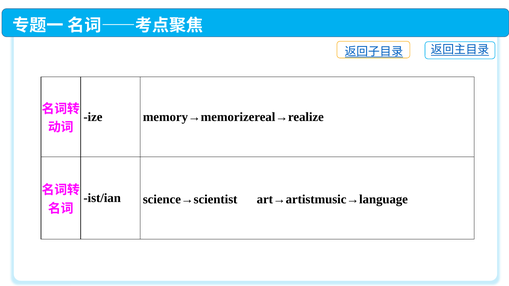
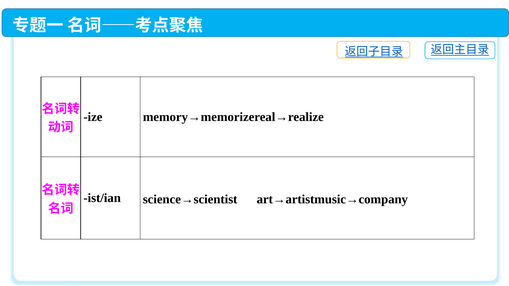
art→artistmusic→language: art→artistmusic→language -> art→artistmusic→company (332, 199)
